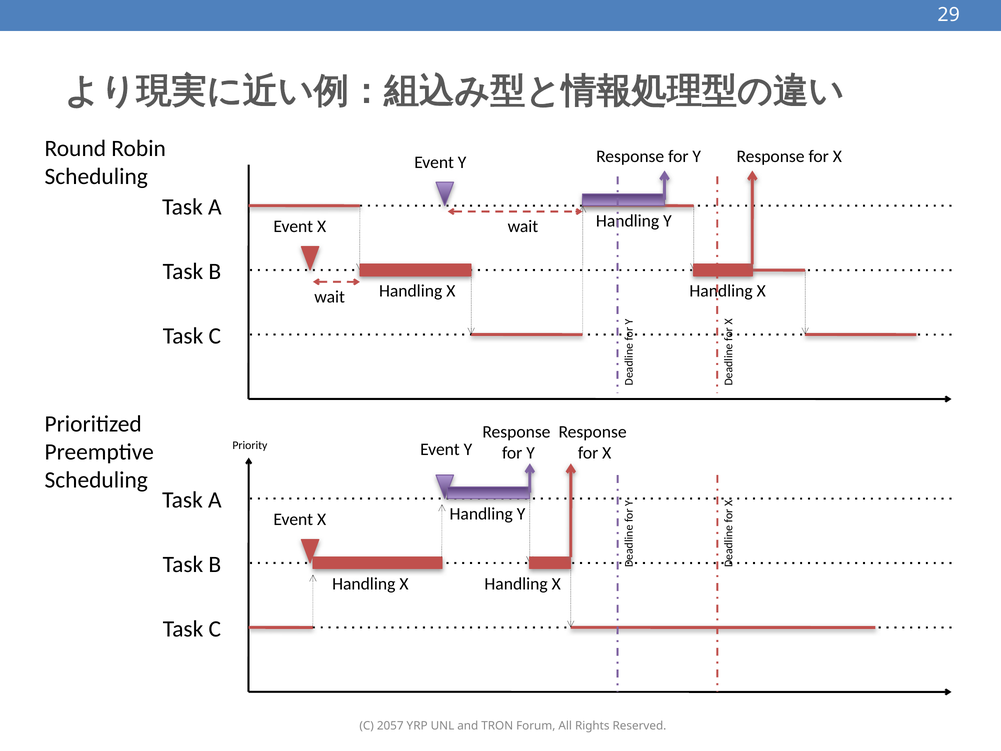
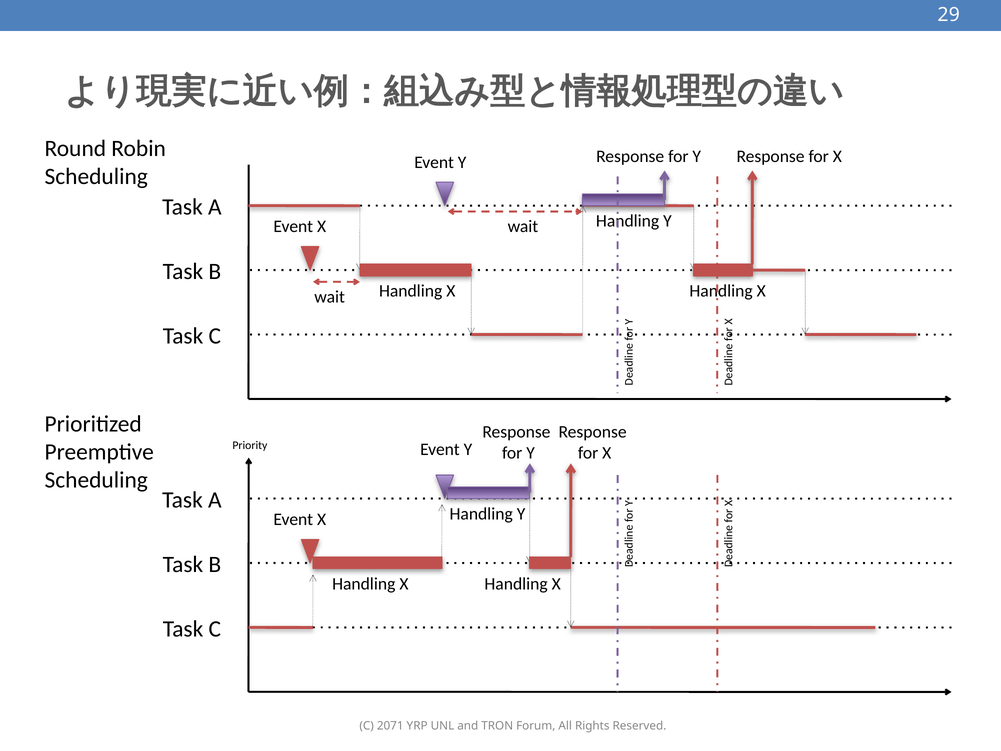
2057: 2057 -> 2071 (390, 726)
